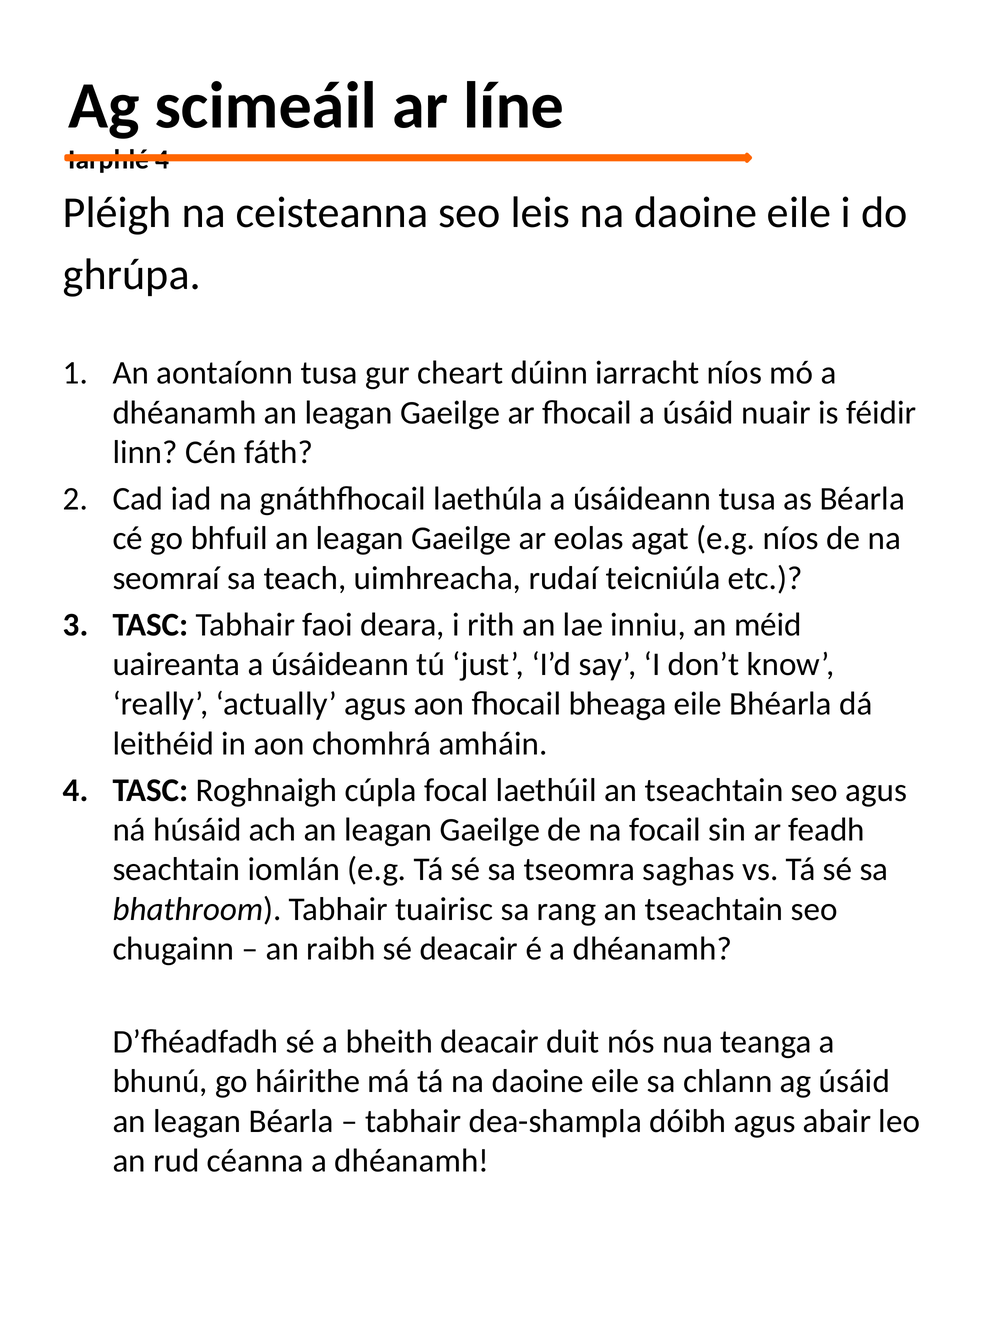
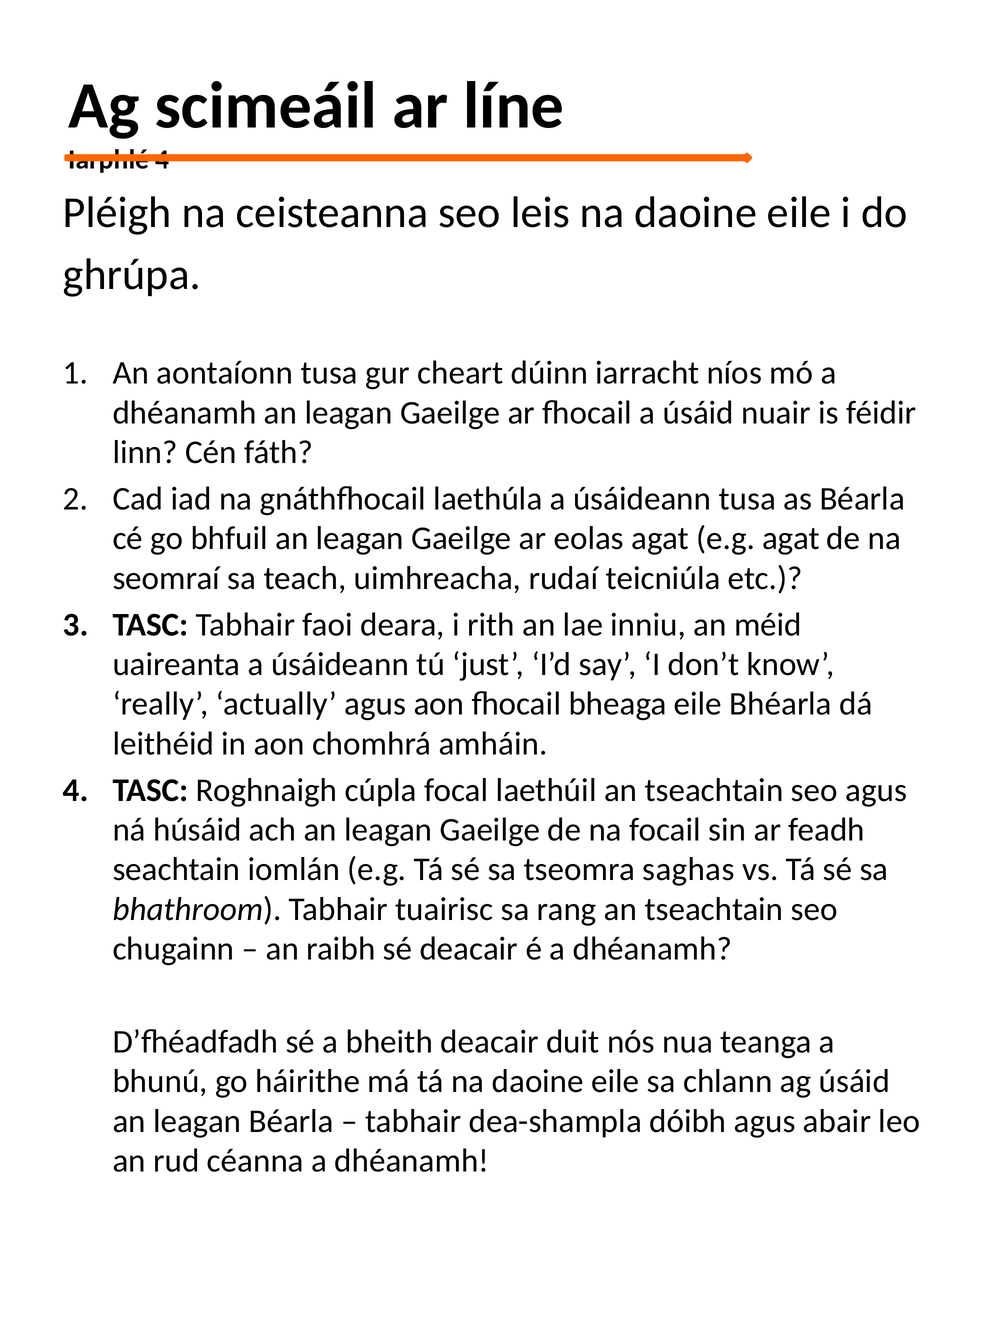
e.g níos: níos -> agat (791, 539)
